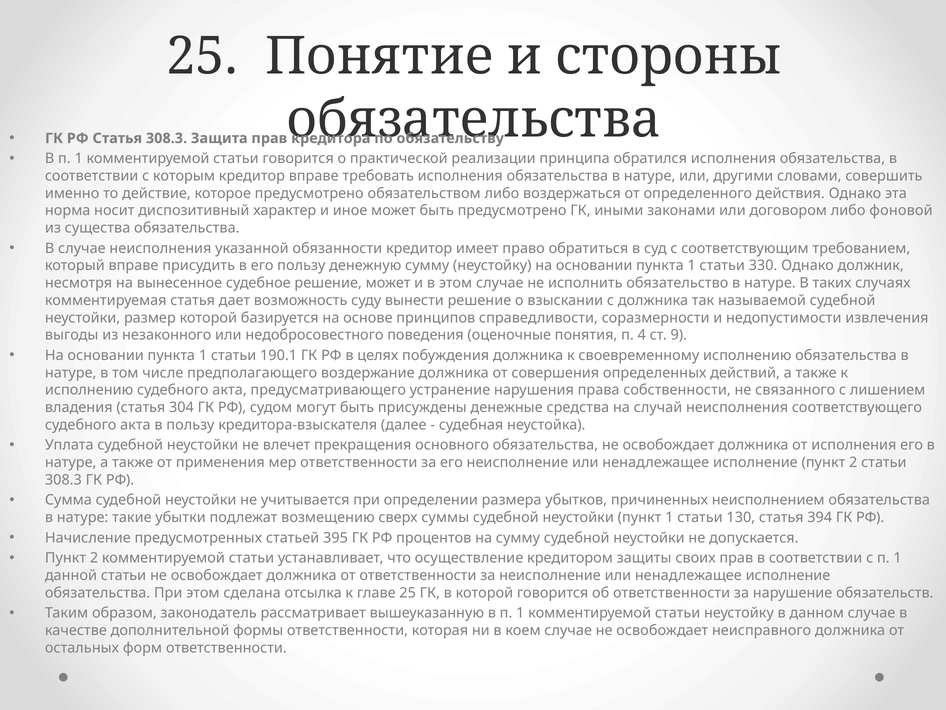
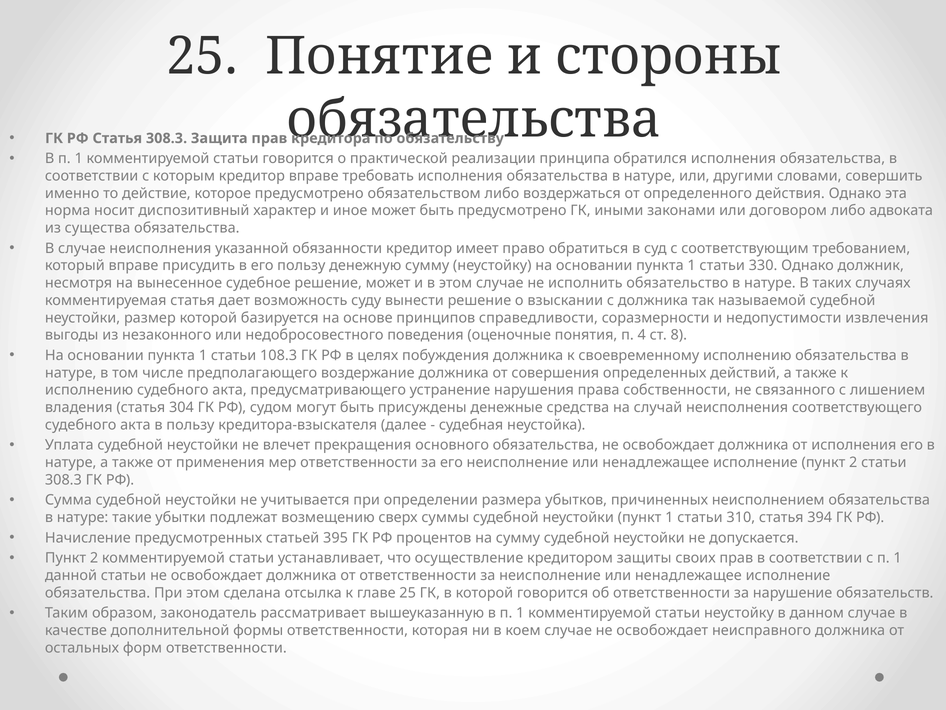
фоновой: фоновой -> адвоката (901, 211)
9: 9 -> 8 (679, 335)
190.1: 190.1 -> 108.3 (279, 355)
130: 130 -> 310 (741, 517)
